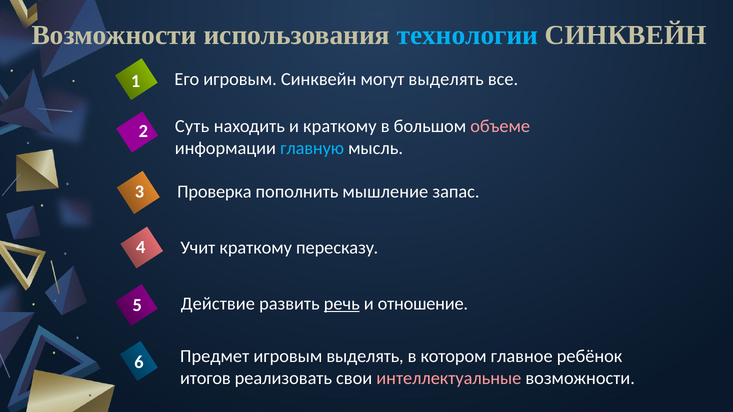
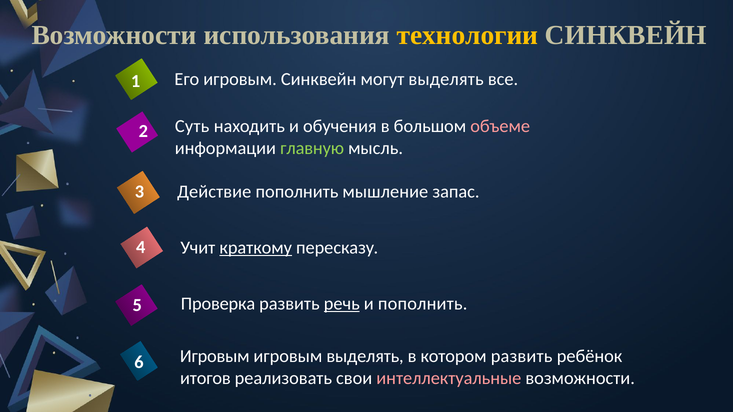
технологии colour: light blue -> yellow (467, 35)
и краткому: краткому -> обучения (340, 126)
главную colour: light blue -> light green (312, 148)
Проверка: Проверка -> Действие (214, 192)
краткому underline: none -> present (256, 248)
Действие: Действие -> Проверка (218, 304)
и отношение: отношение -> пополнить (423, 304)
Предмет: Предмет -> Игровым (215, 356)
котором главное: главное -> развить (522, 356)
